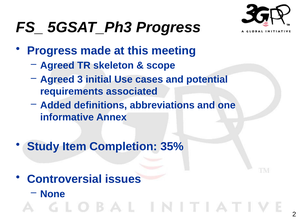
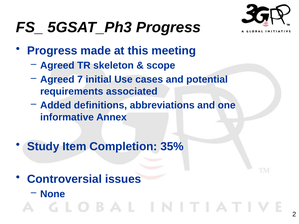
3: 3 -> 7 (80, 79)
